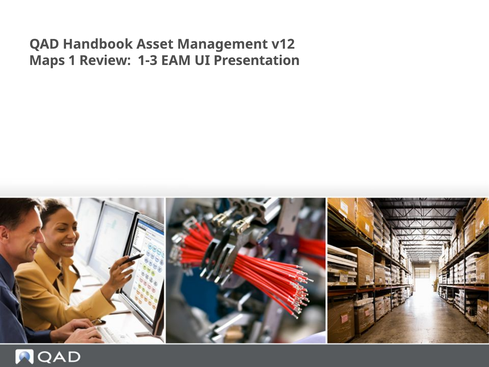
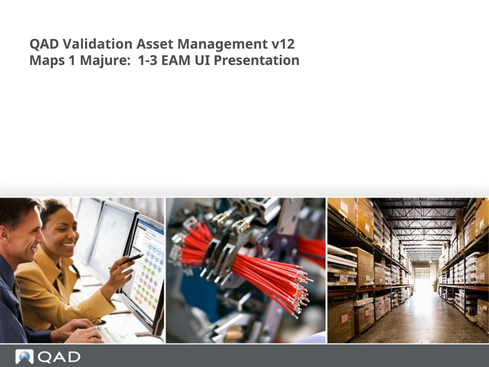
Handbook: Handbook -> Validation (98, 44)
Review: Review -> Majure (105, 60)
